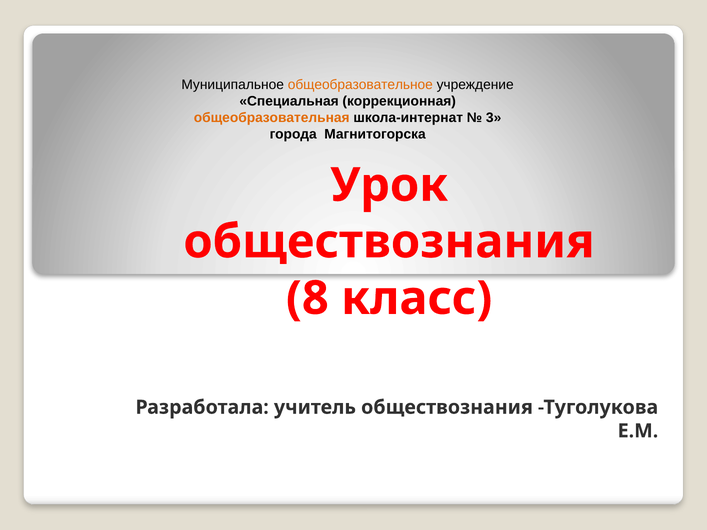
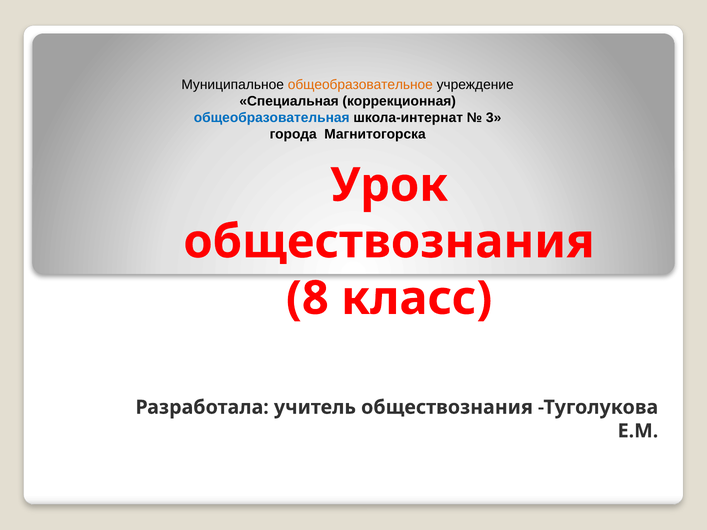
общеобразовательная colour: orange -> blue (272, 118)
